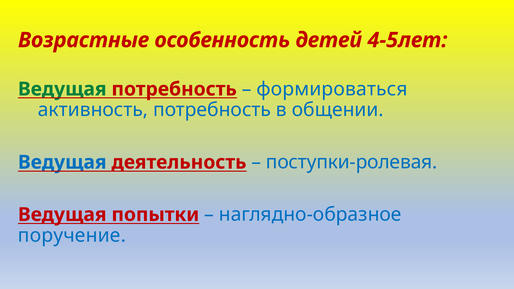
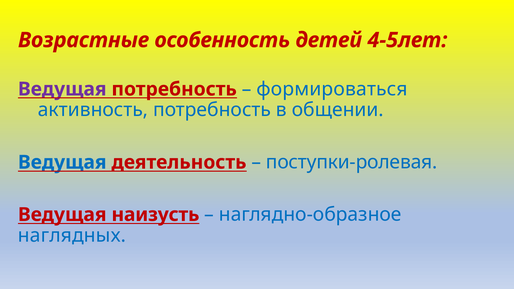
Ведущая colour: green -> purple (62, 89)
попытки: попытки -> наизусть (155, 215)
поручение: поручение -> наглядных (72, 236)
